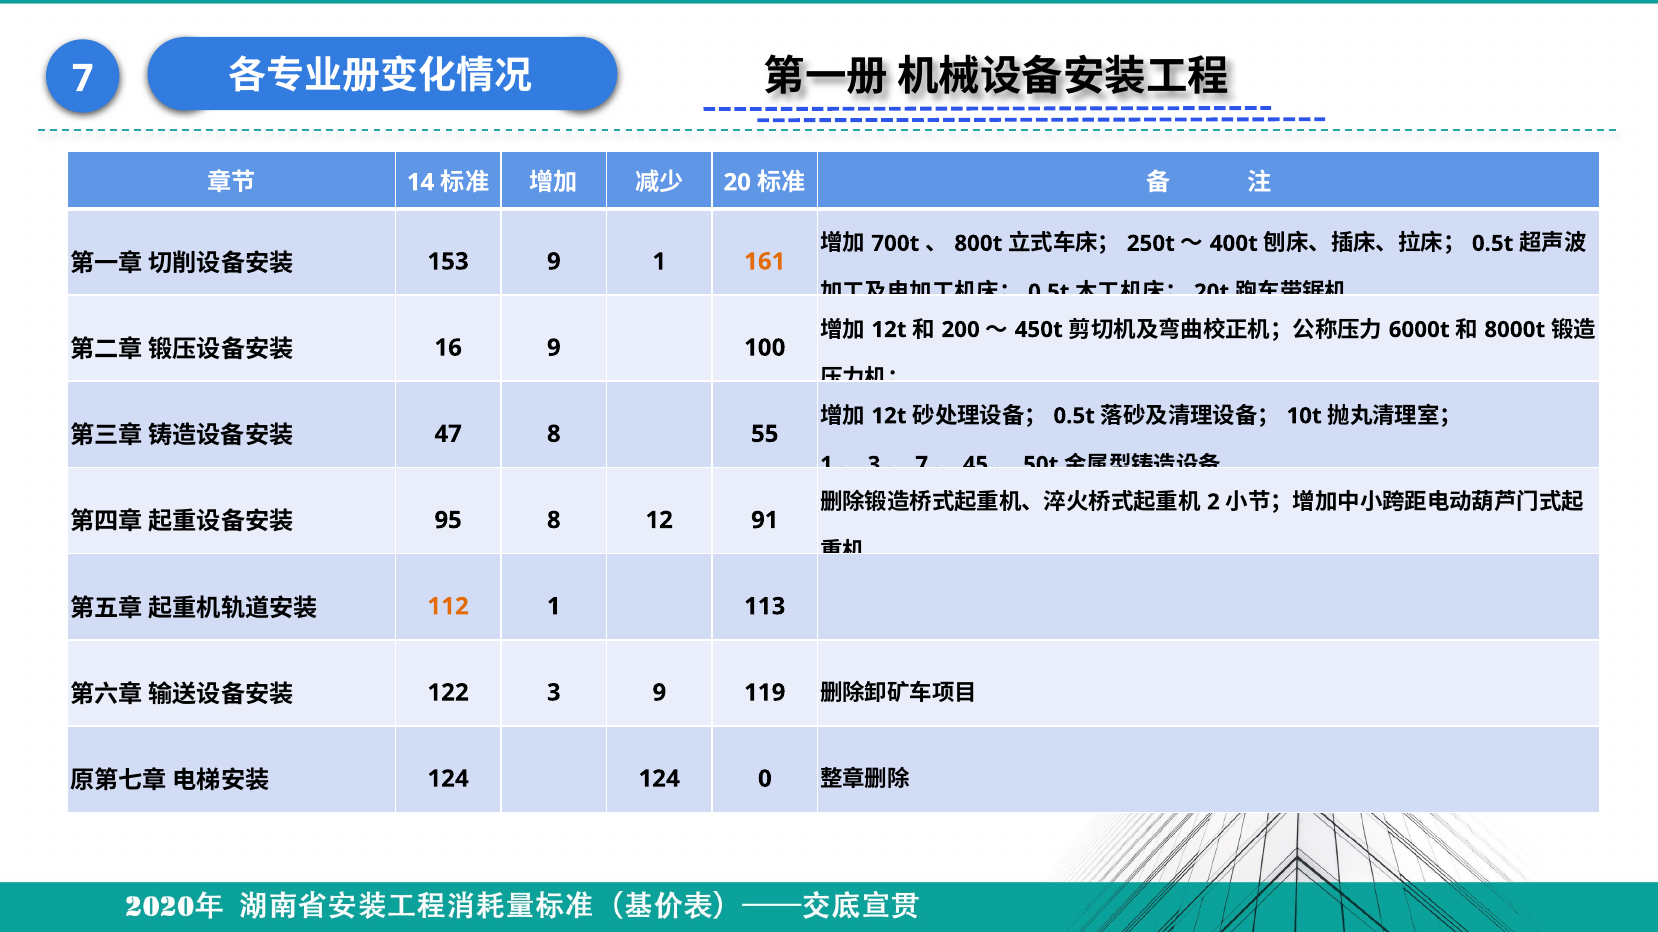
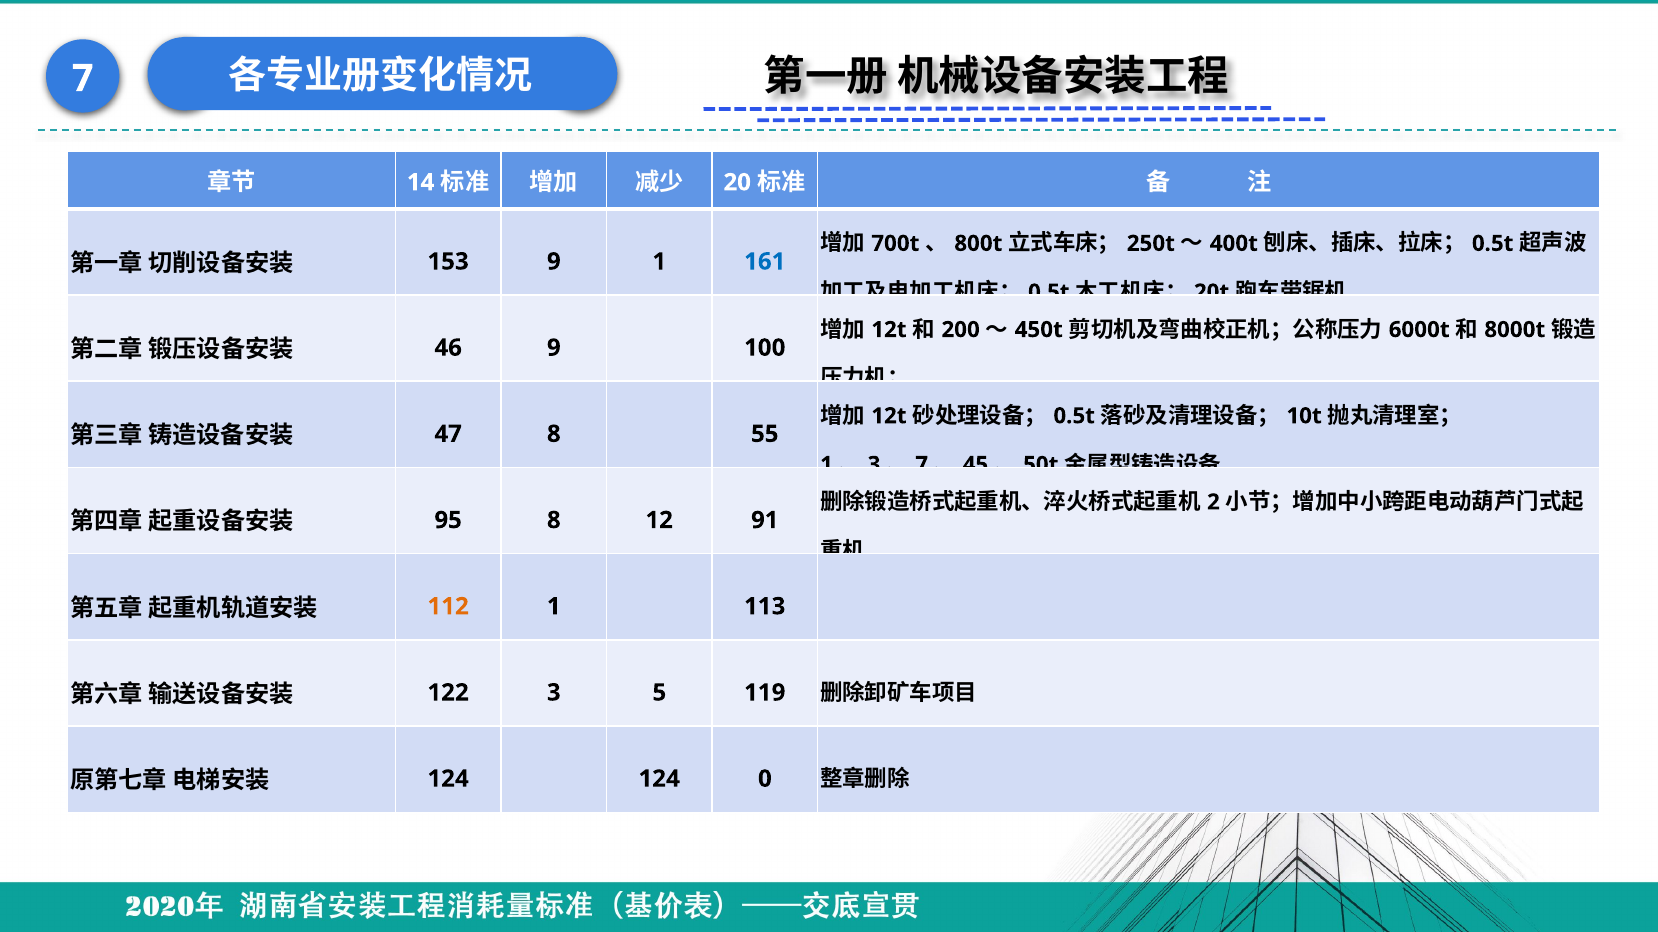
161 colour: orange -> blue (765, 262)
16: 16 -> 46 (448, 348)
3 9: 9 -> 5 (659, 693)
